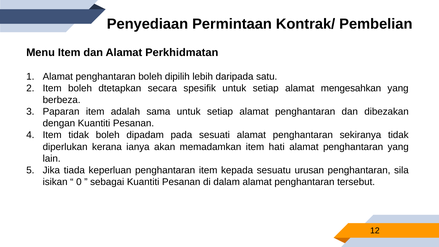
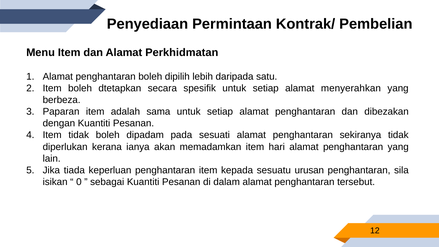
mengesahkan: mengesahkan -> menyerahkan (351, 88)
hati: hati -> hari (277, 147)
